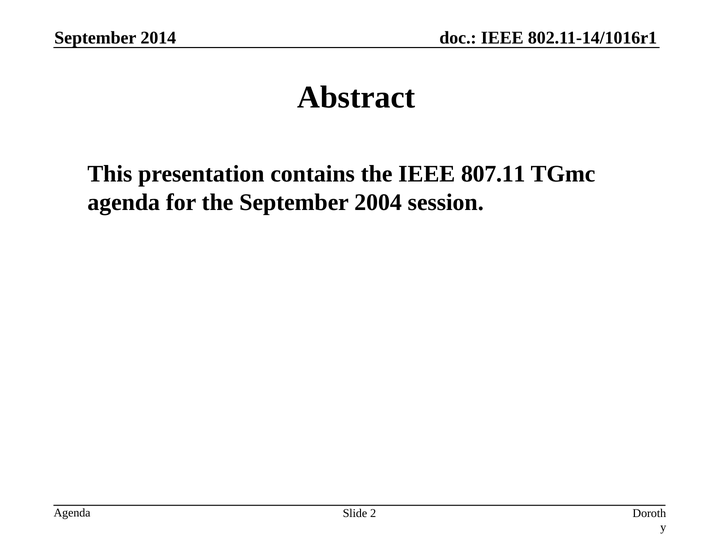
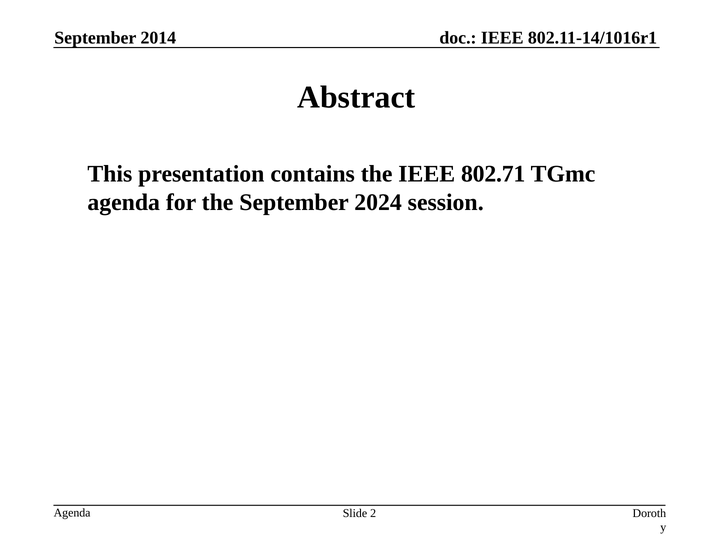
807.11: 807.11 -> 802.71 (493, 174)
2004: 2004 -> 2024 (378, 203)
